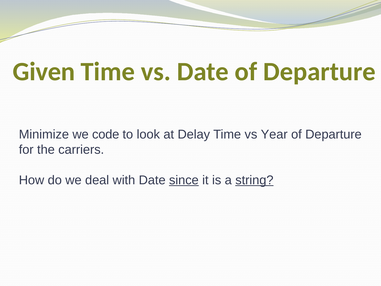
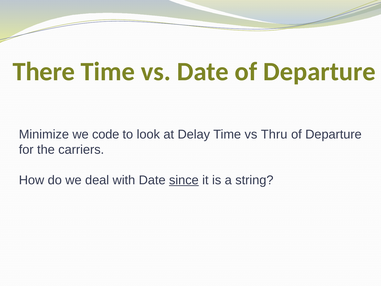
Given: Given -> There (44, 72)
Year: Year -> Thru (274, 134)
string underline: present -> none (254, 180)
